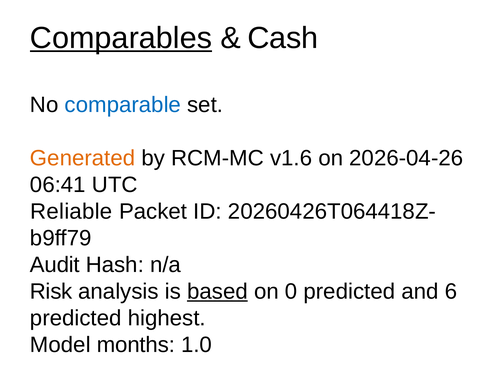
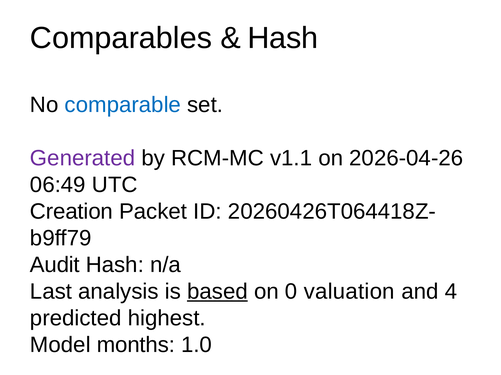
Comparables underline: present -> none (121, 38)
Cash: Cash -> Hash (283, 38)
Generated colour: orange -> purple (83, 159)
v1.6: v1.6 -> v1.1 (291, 159)
06:41: 06:41 -> 06:49 (58, 185)
Reliable: Reliable -> Creation (72, 212)
Risk: Risk -> Last (51, 292)
0 predicted: predicted -> valuation (349, 292)
6: 6 -> 4 (451, 292)
